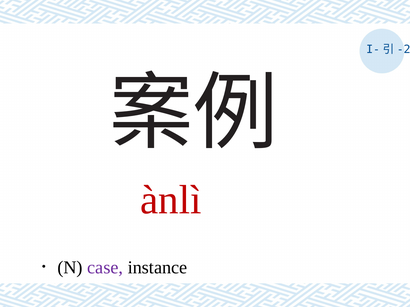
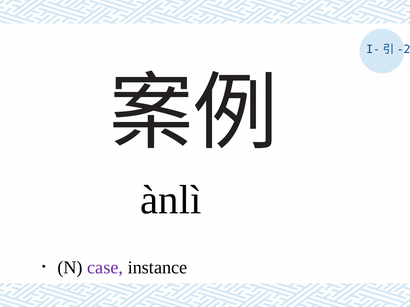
ànlì colour: red -> black (171, 200)
